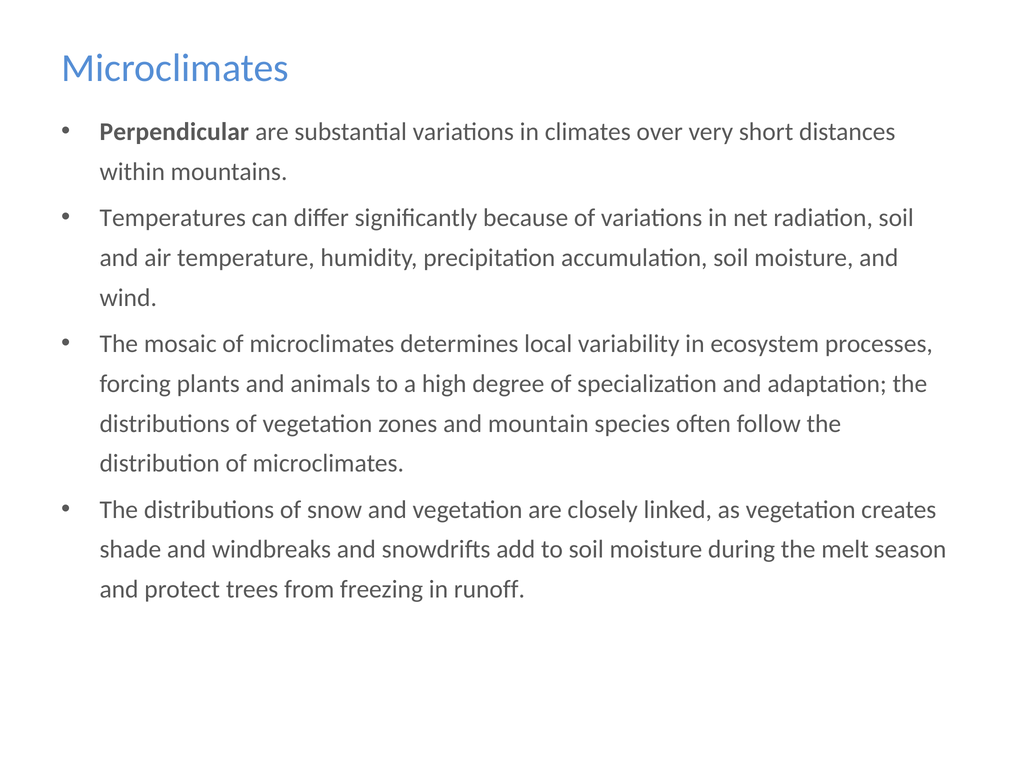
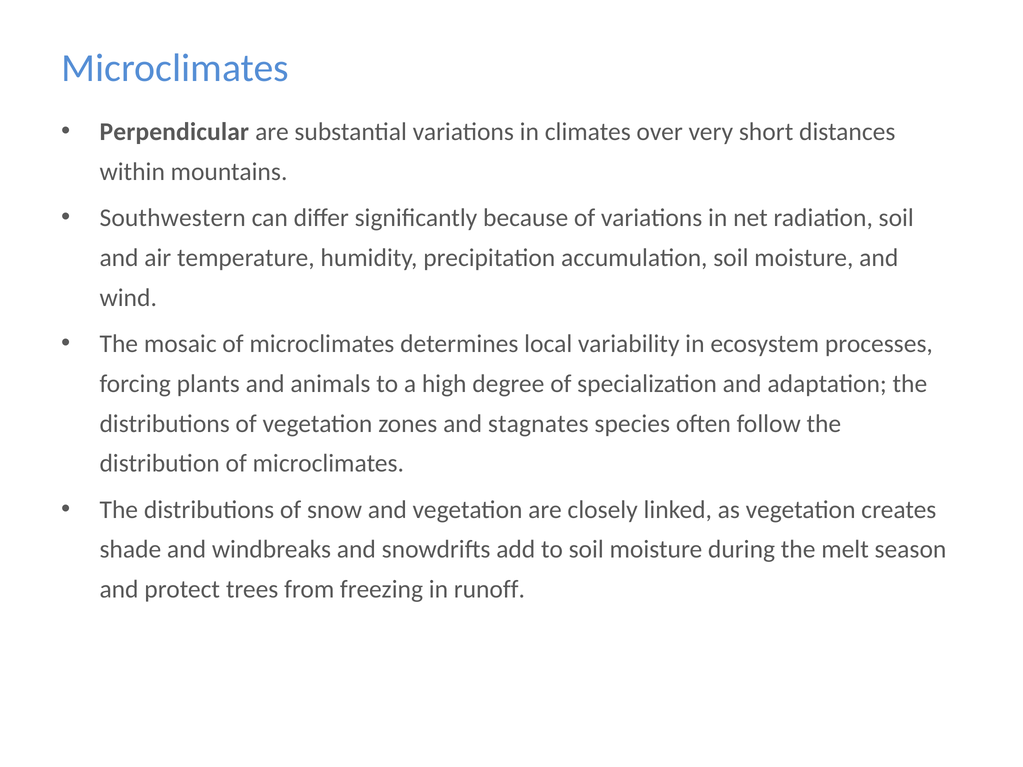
Temperatures: Temperatures -> Southwestern (173, 218)
mountain: mountain -> stagnates (538, 424)
